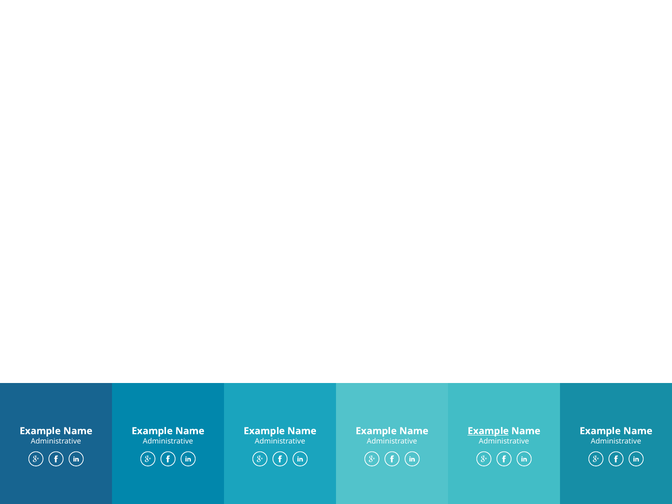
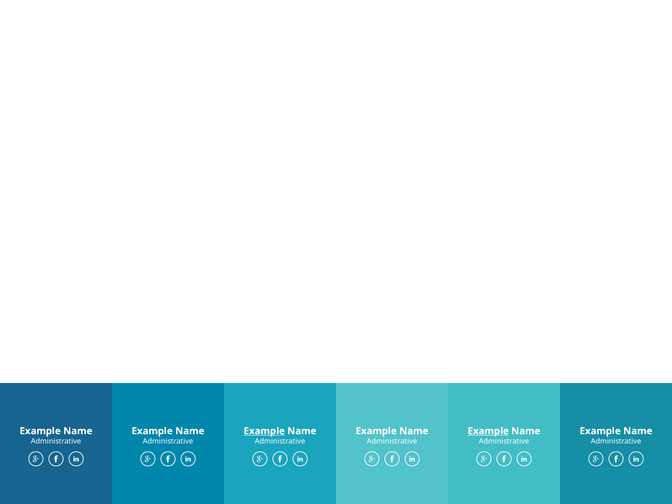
Example underline: none -> present (264, 431)
